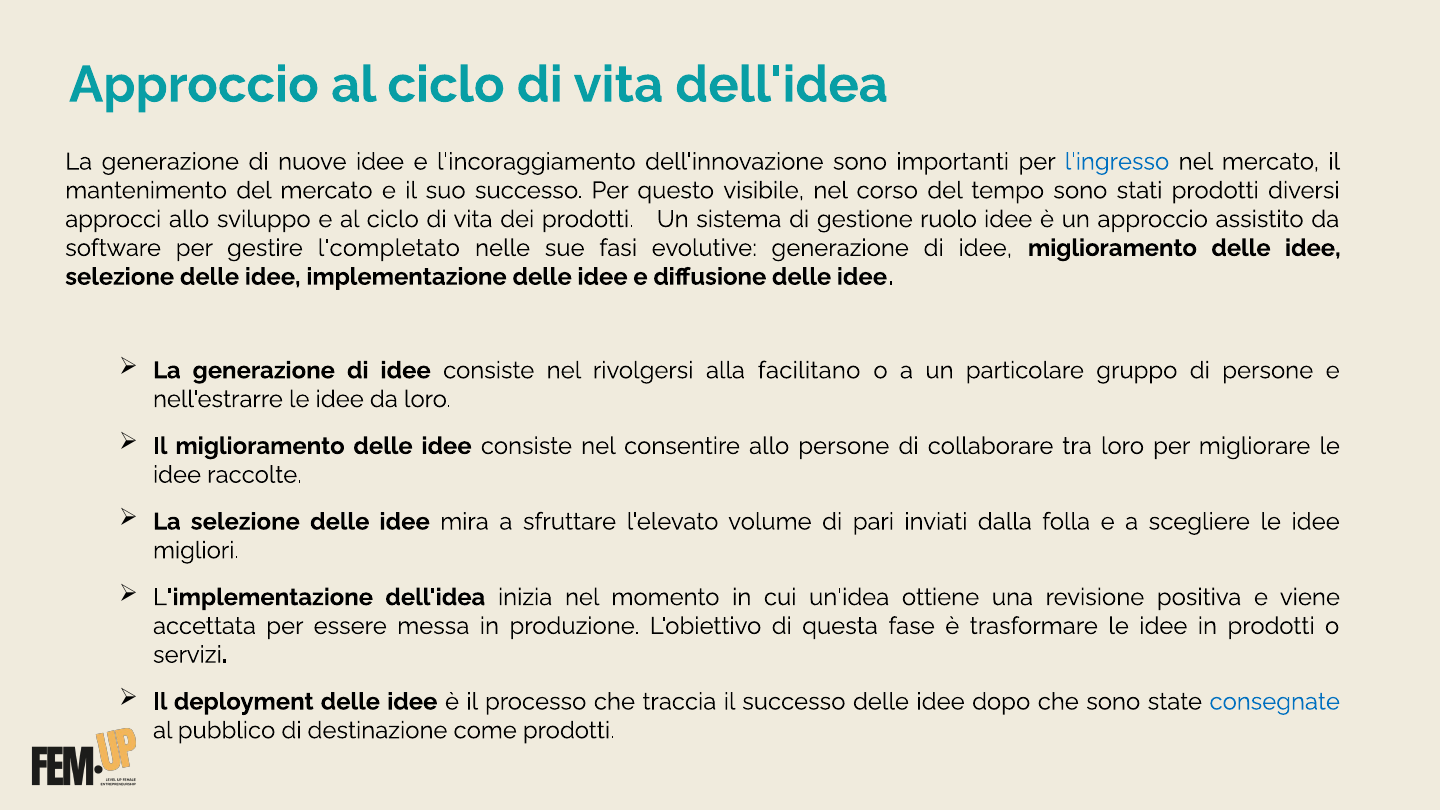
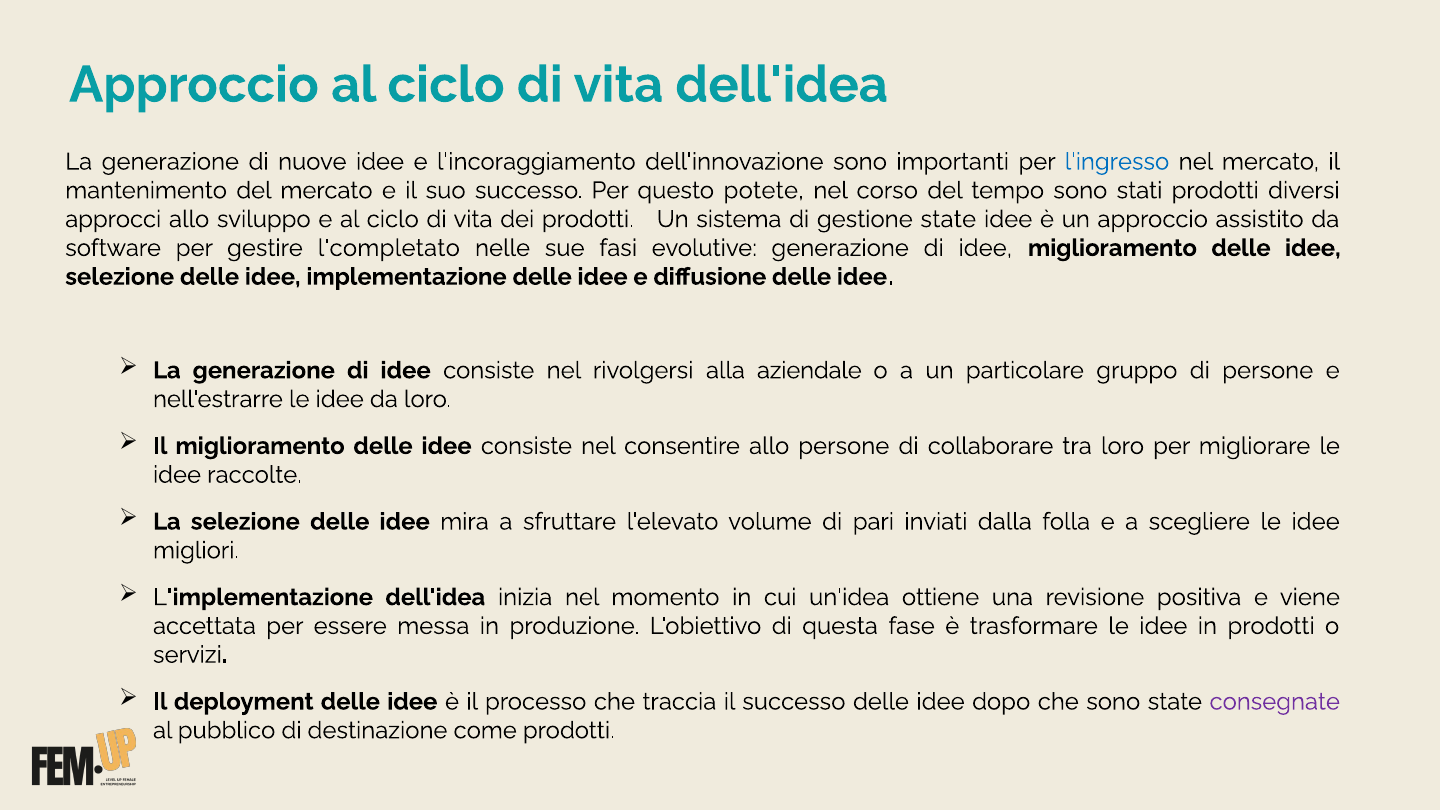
visibile: visibile -> potete (764, 190)
gestione ruolo: ruolo -> state (948, 219)
facilitano: facilitano -> aziendale (809, 370)
consegnate colour: blue -> purple (1275, 702)
